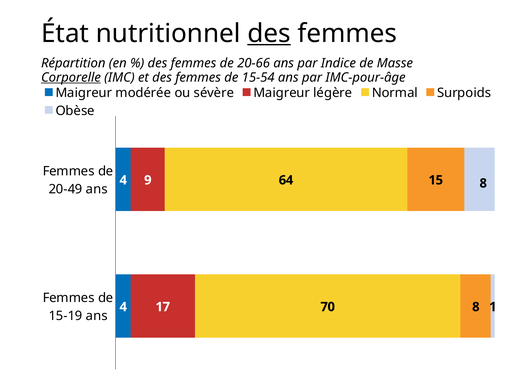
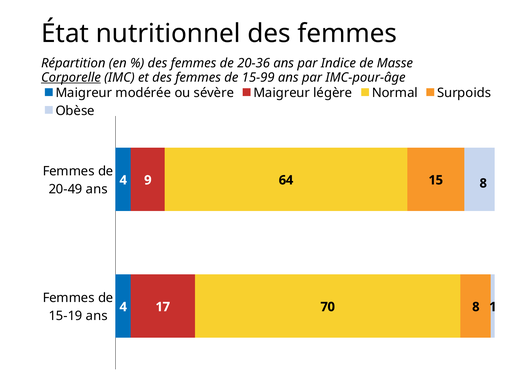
des underline: present -> none (269, 34)
20-66: 20-66 -> 20-36 (254, 63)
15-54: 15-54 -> 15-99 (258, 77)
